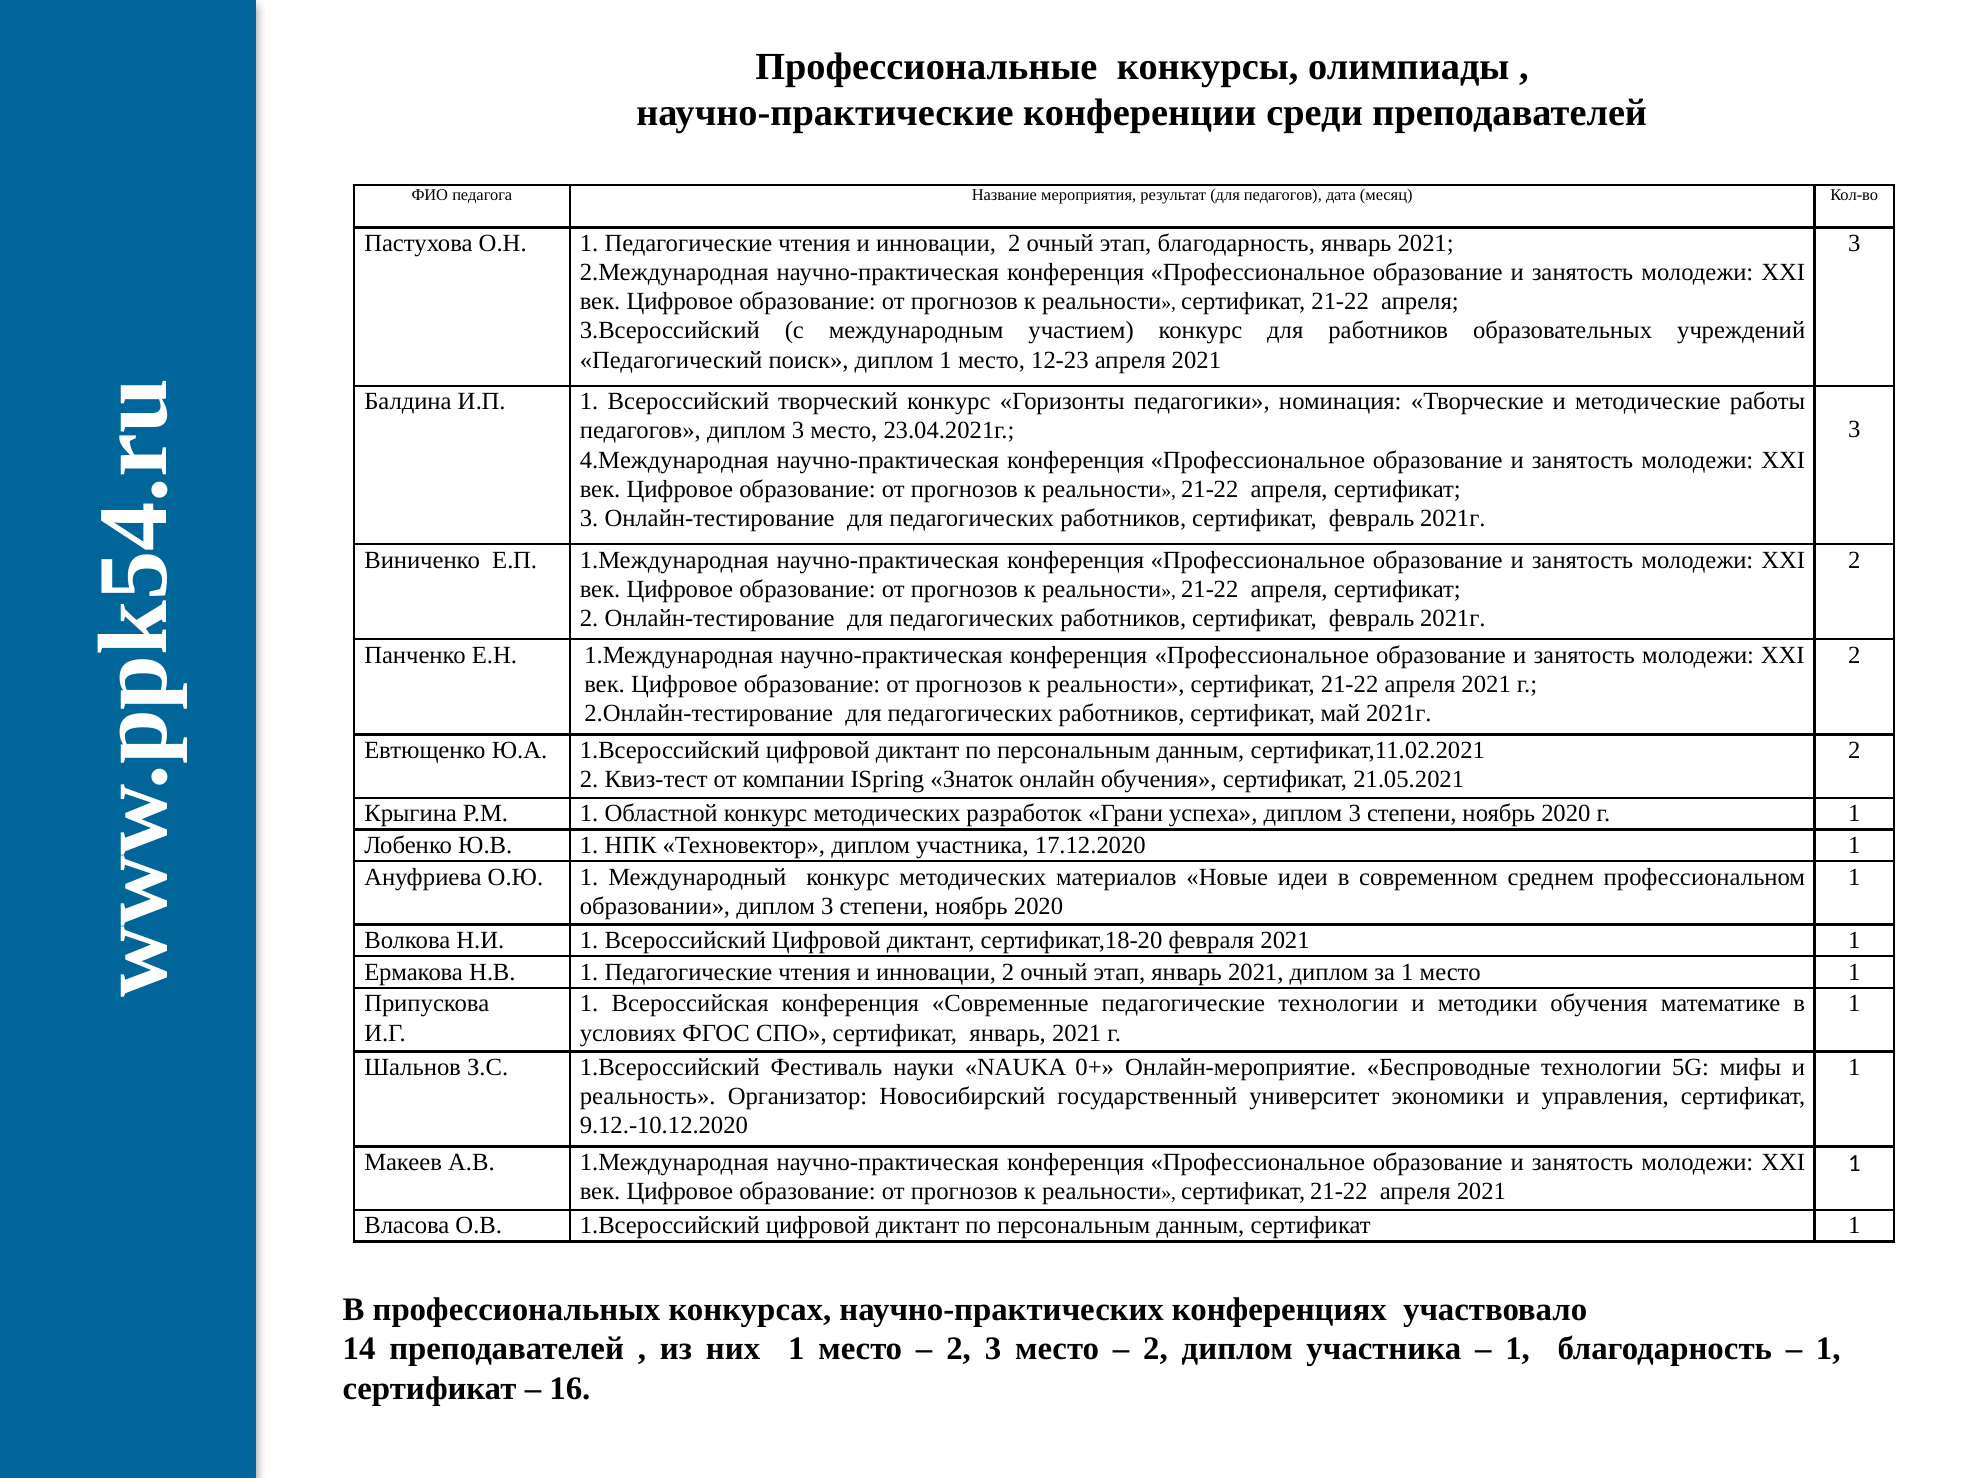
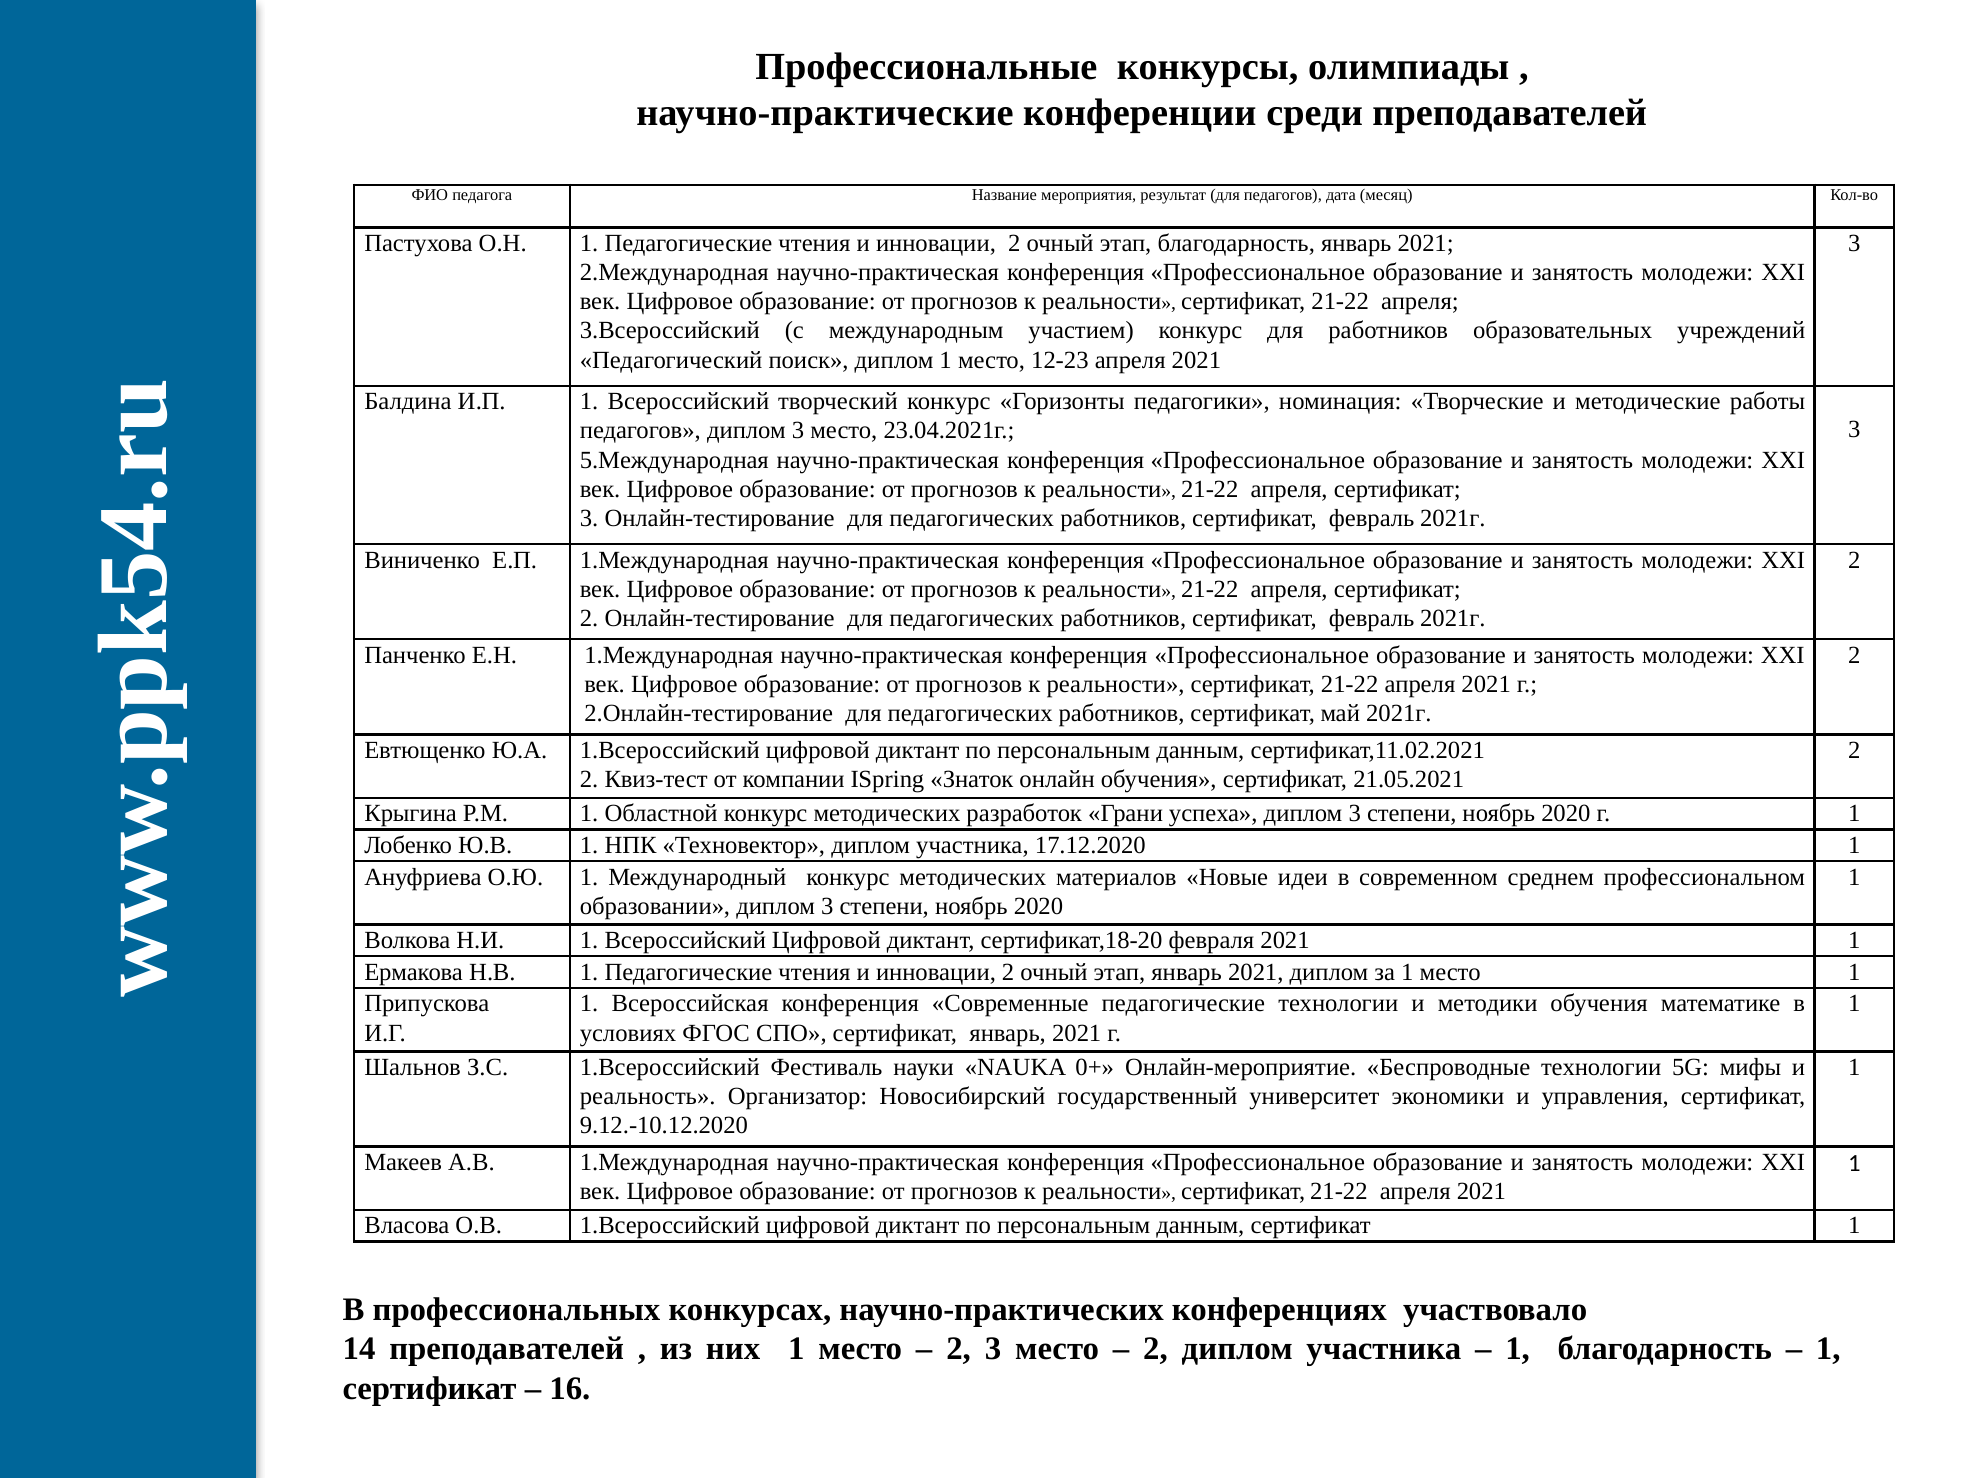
4.Международная: 4.Международная -> 5.Международная (674, 460)
